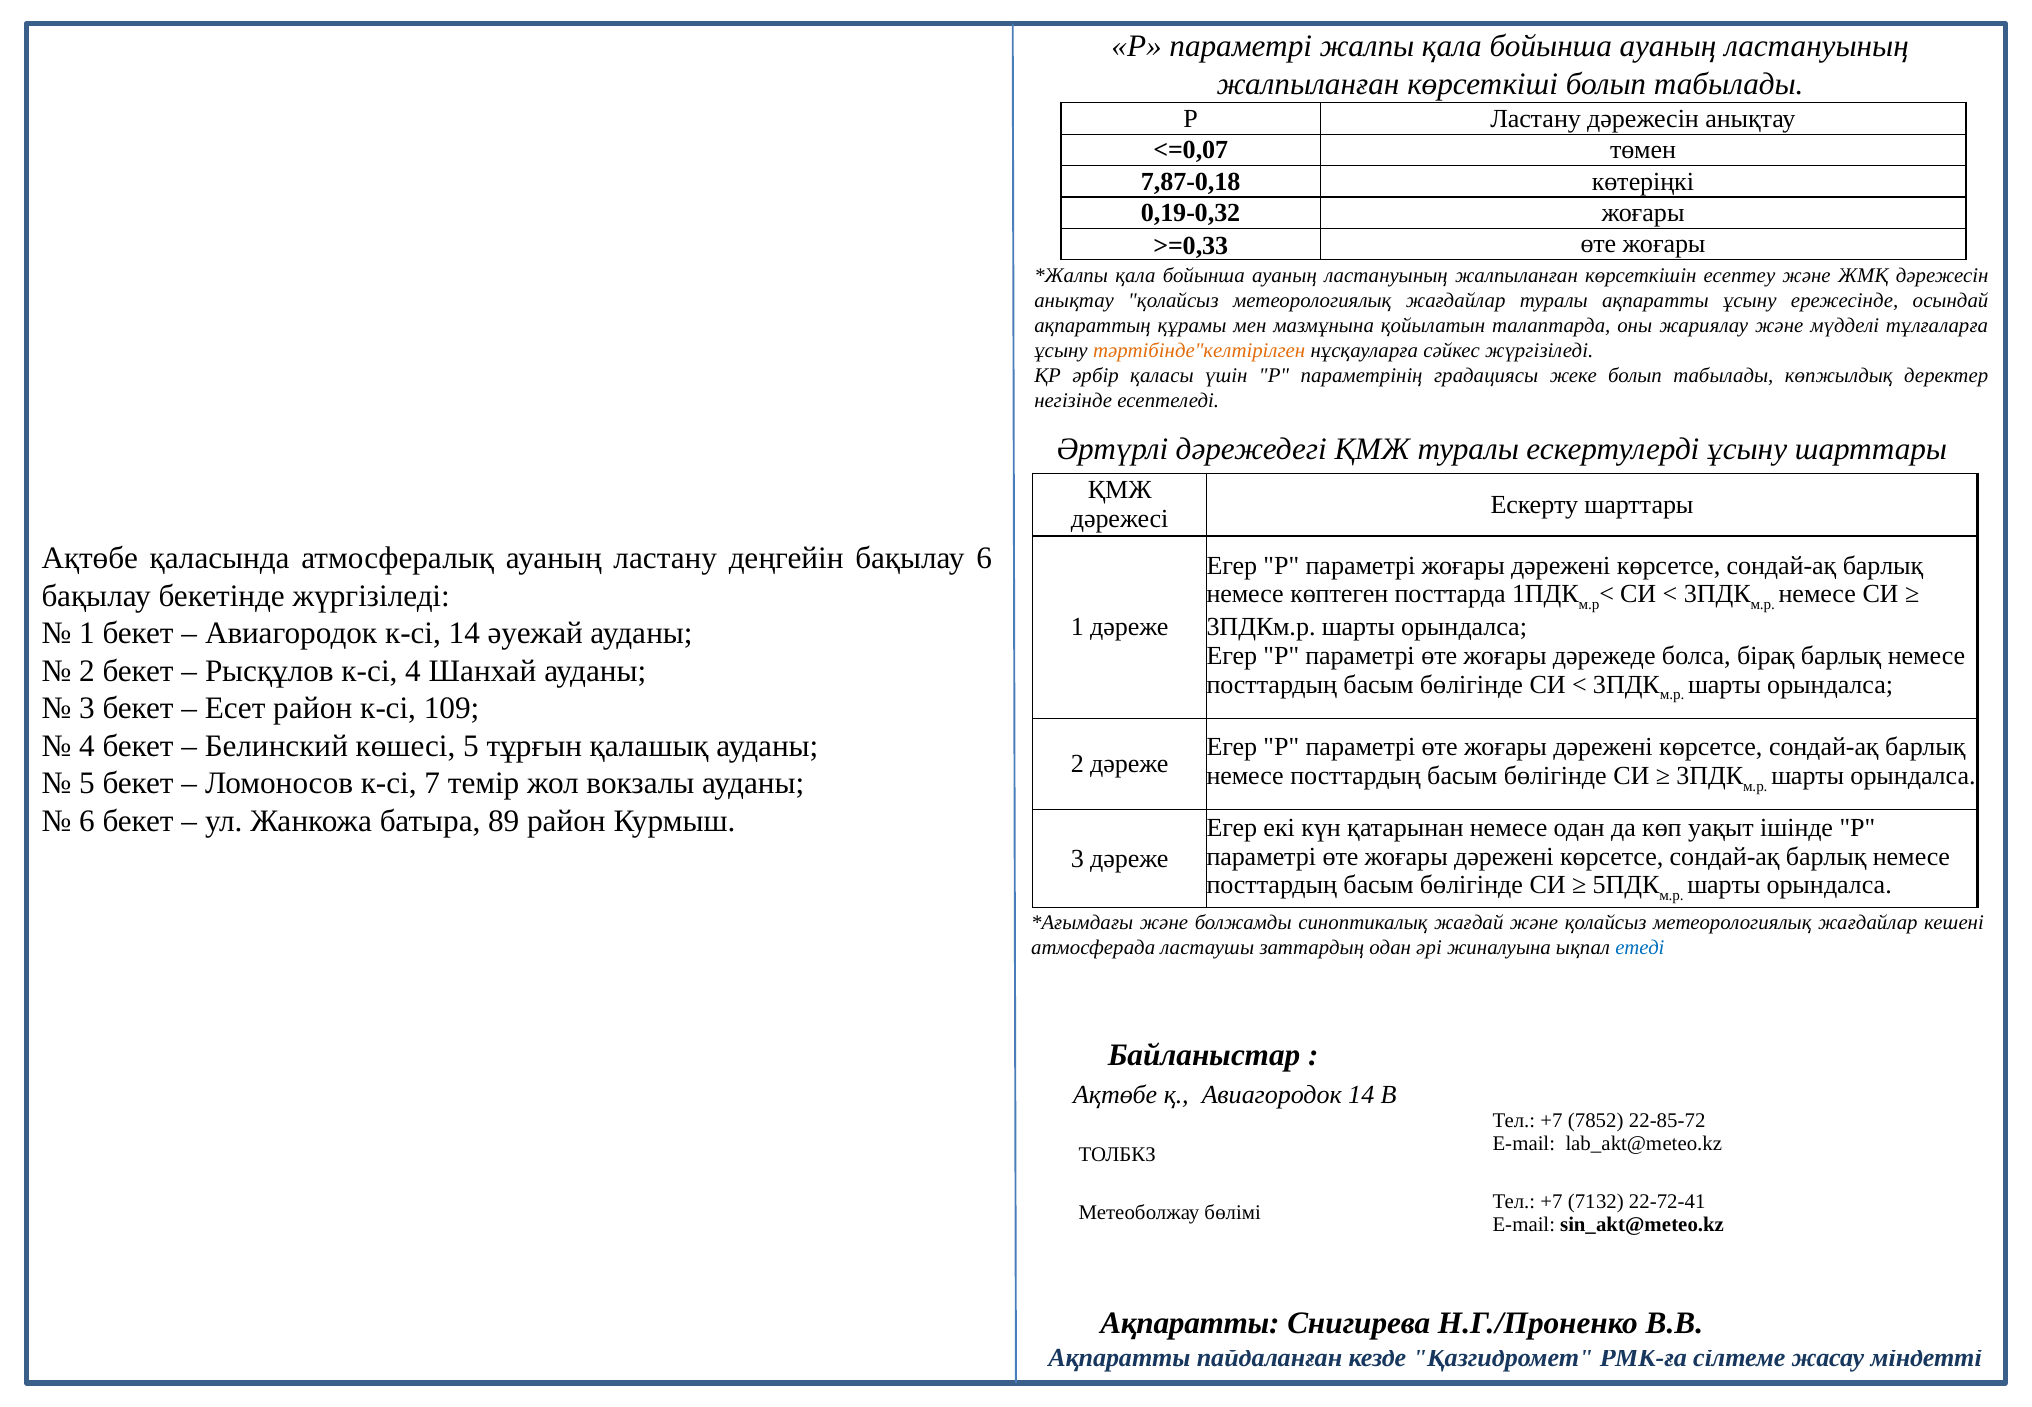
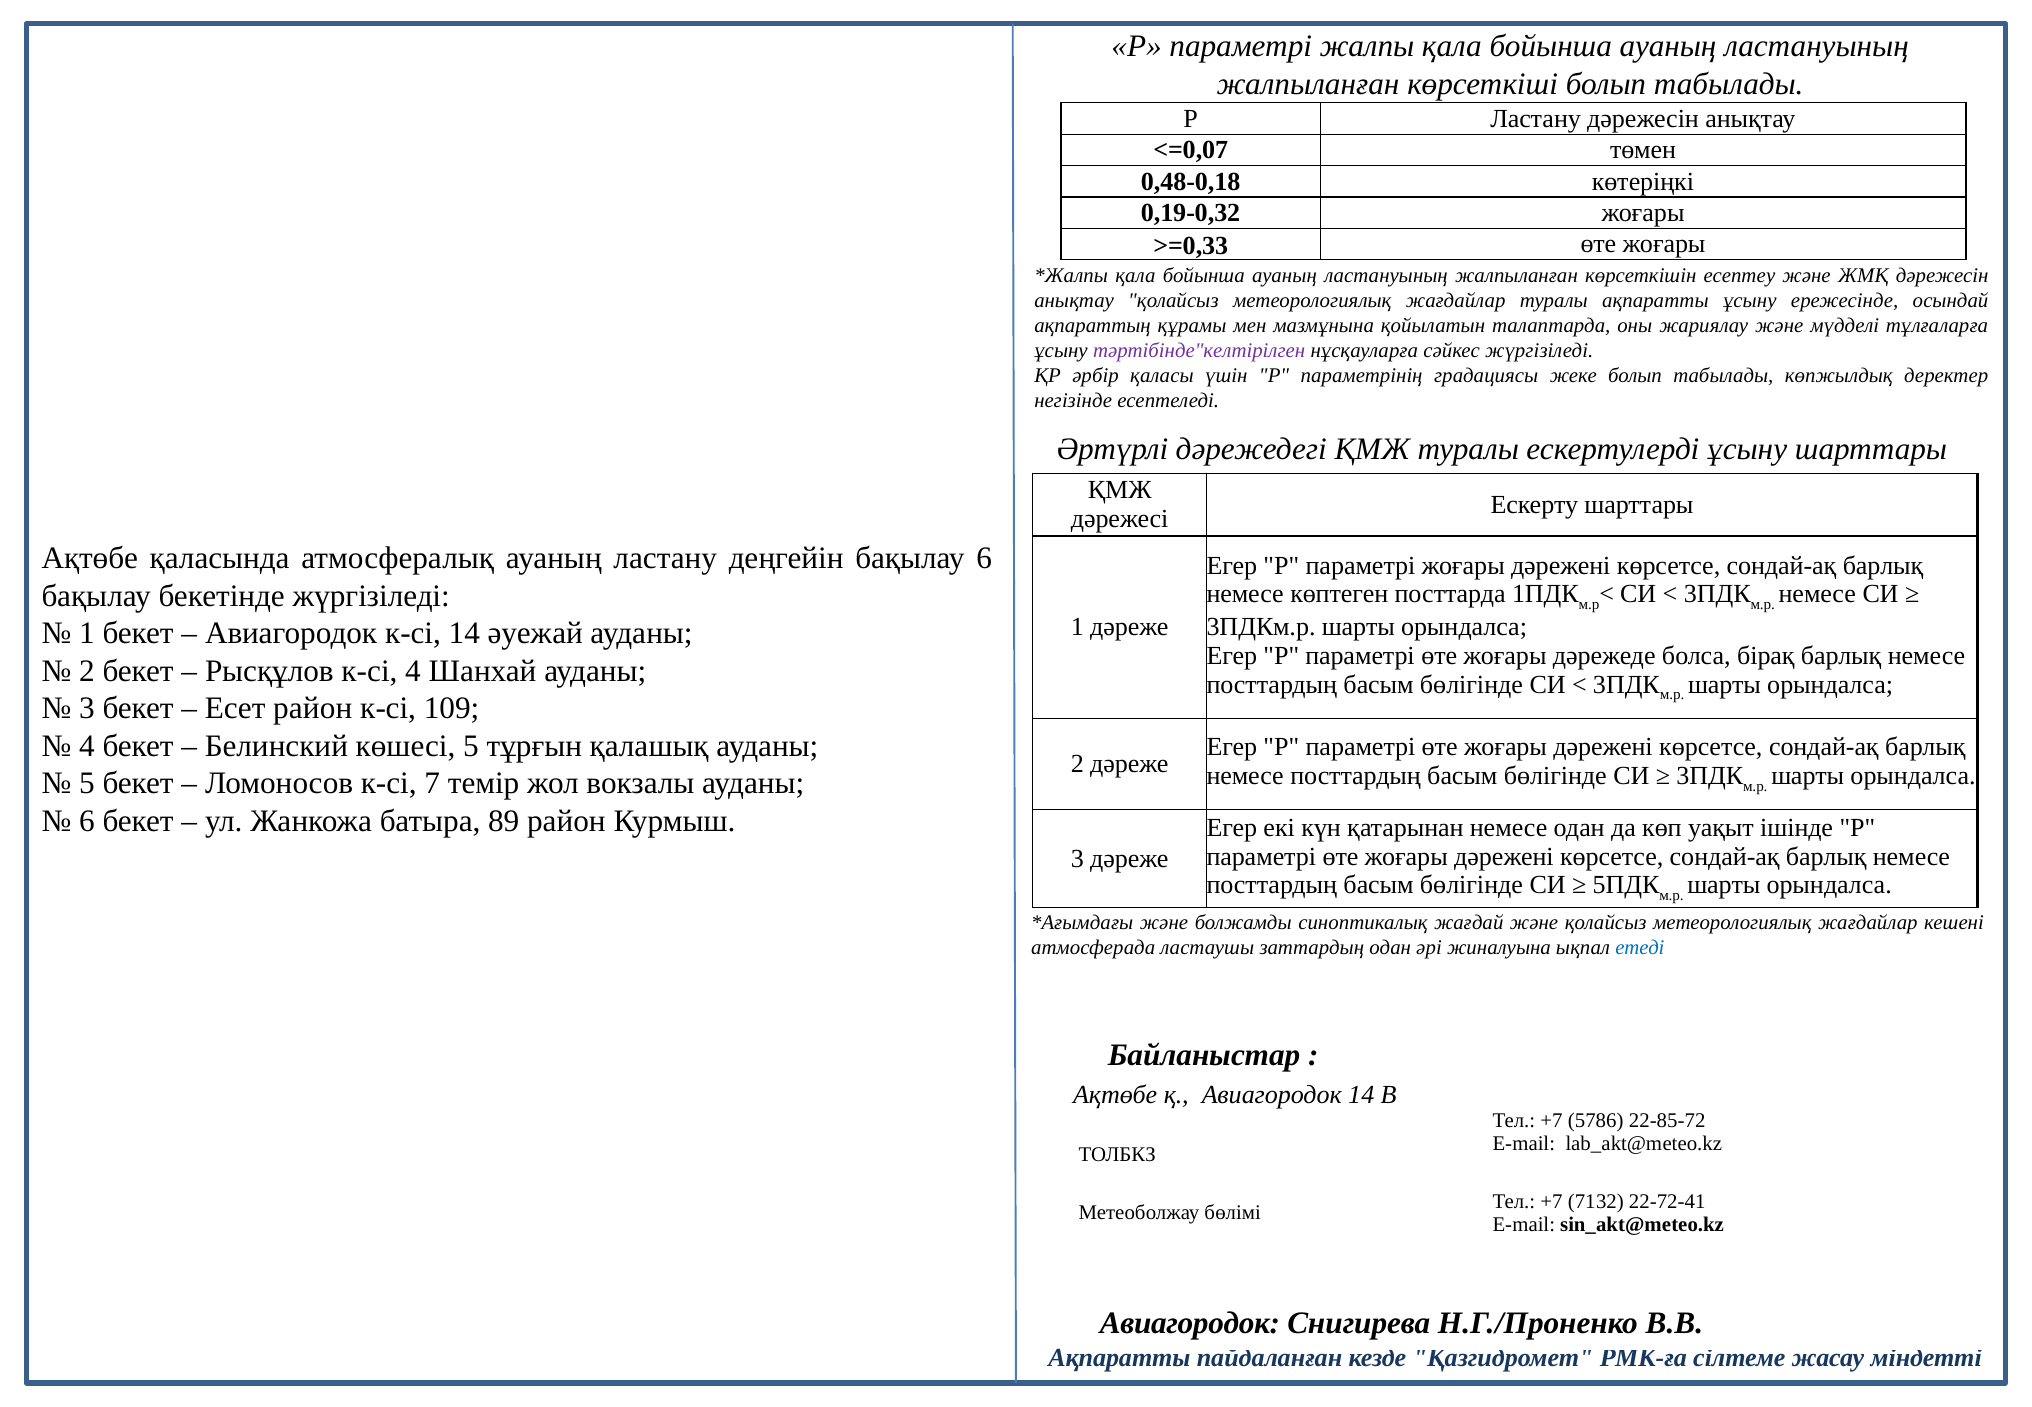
7,87-0,18: 7,87-0,18 -> 0,48-0,18 (1191, 181)
тәртібінде"келтірілген colour: orange -> purple (1199, 351)
7852: 7852 -> 5786 (1596, 1120)
Ақпаратты: Ақпаратты -> Авиагородок (1190, 1323)
